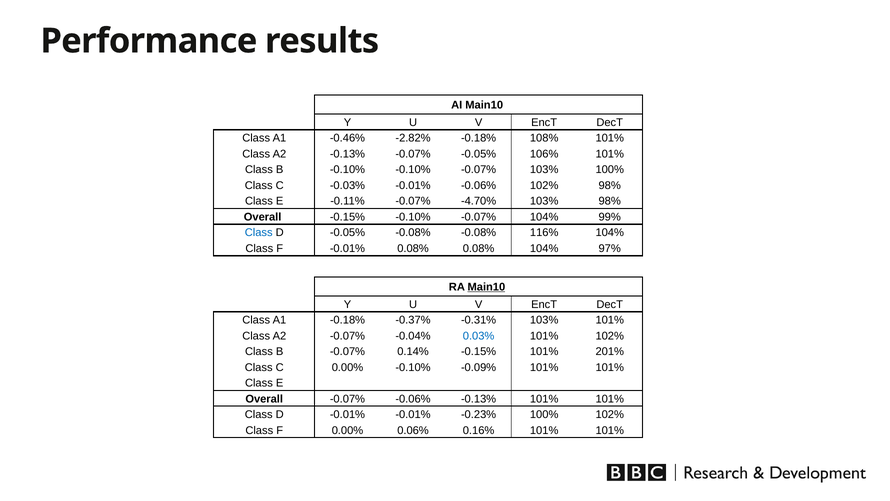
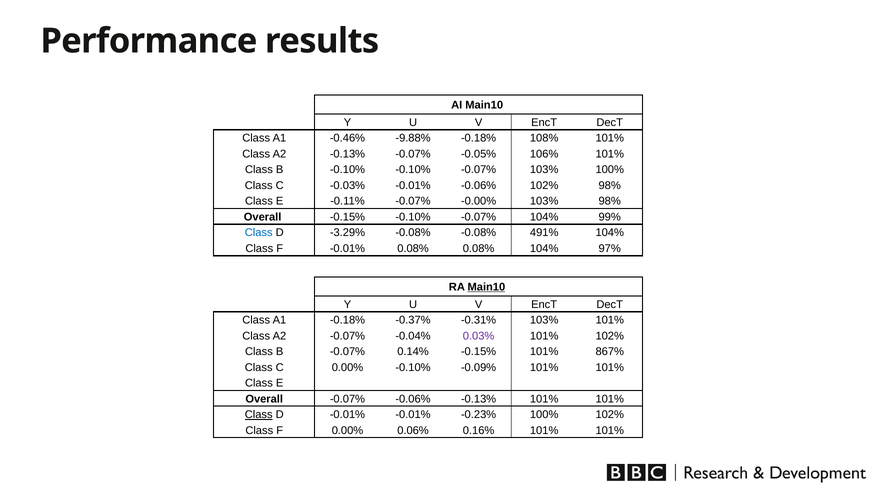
-2.82%: -2.82% -> -9.88% (413, 138)
-4.70%: -4.70% -> -0.00% (479, 201)
D -0.05%: -0.05% -> -3.29% (347, 233)
116%: 116% -> 491% (544, 233)
0.03% colour: blue -> purple (479, 336)
201%: 201% -> 867% (610, 351)
Class underline: none -> present (259, 414)
